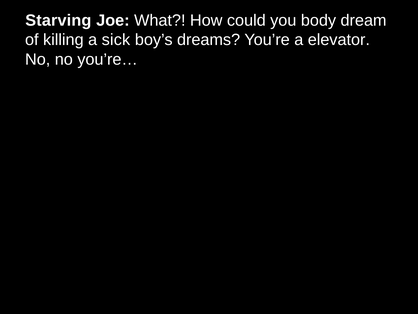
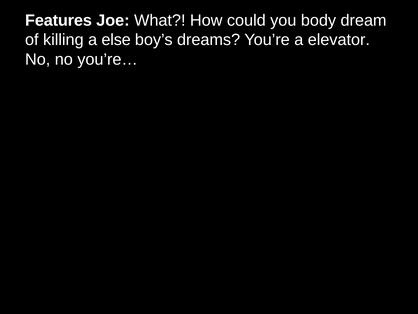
Starving: Starving -> Features (58, 20)
sick: sick -> else (116, 40)
